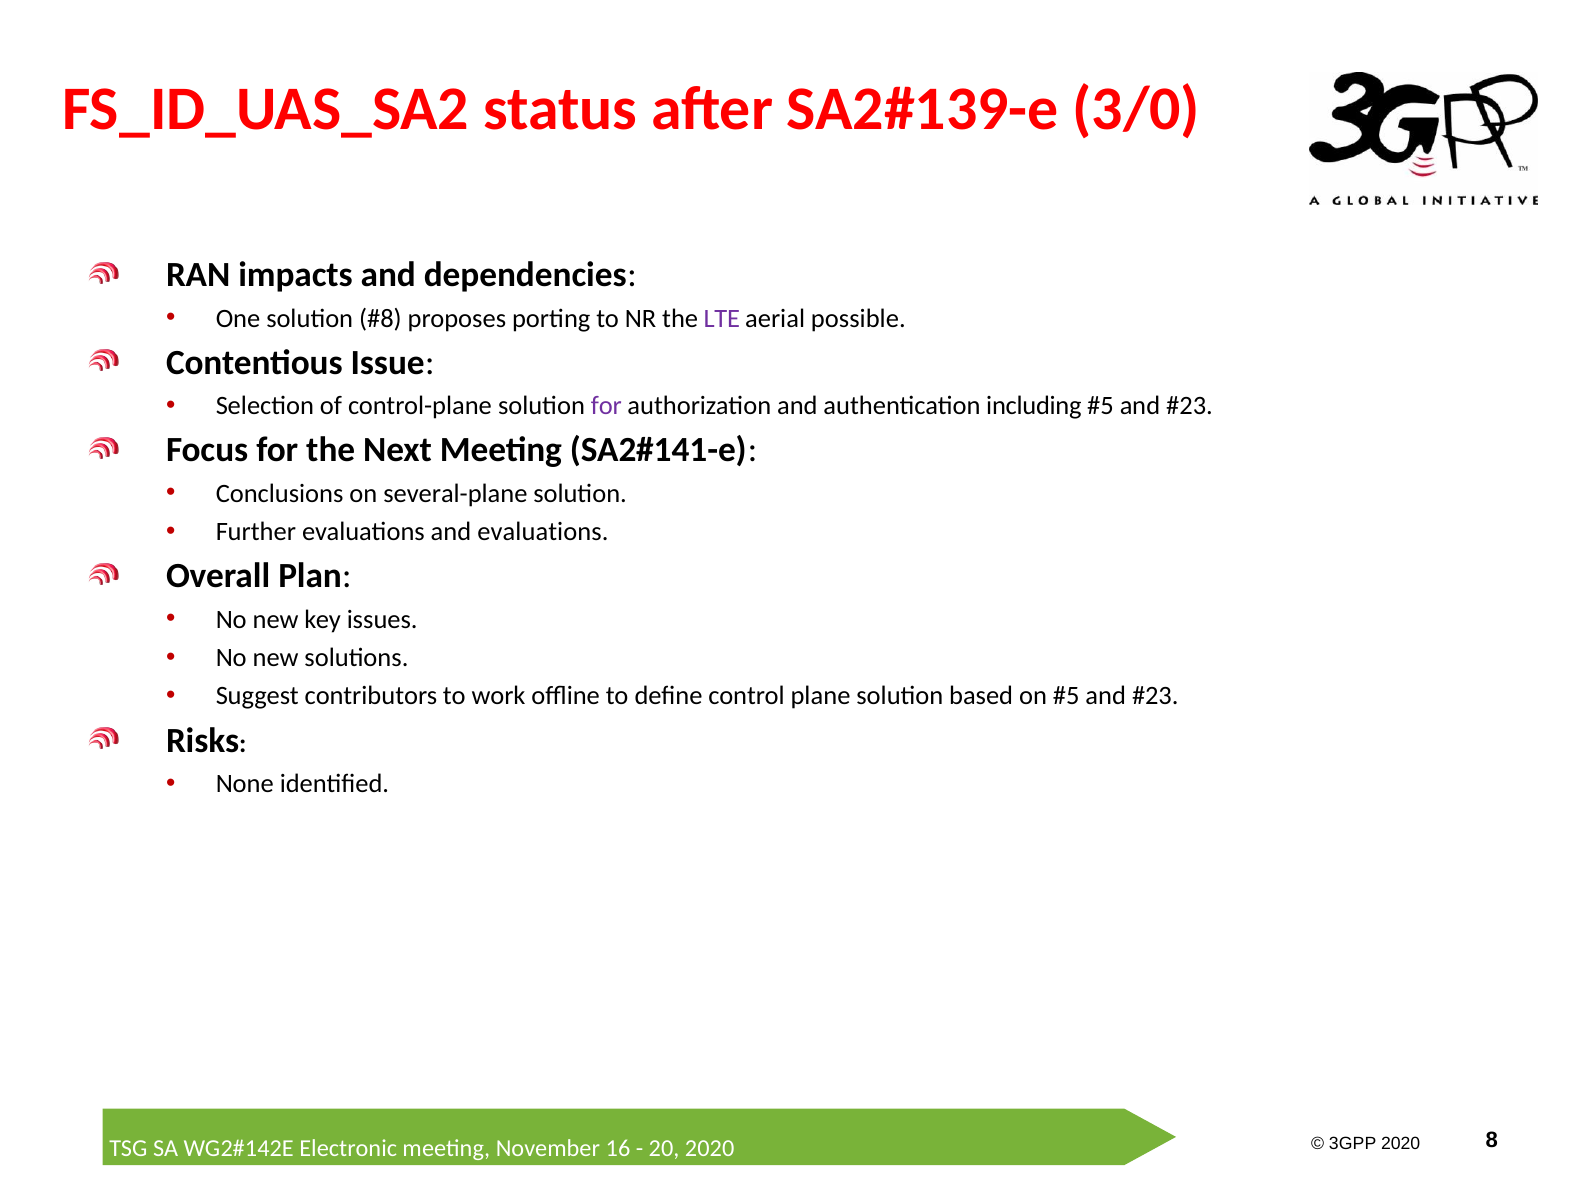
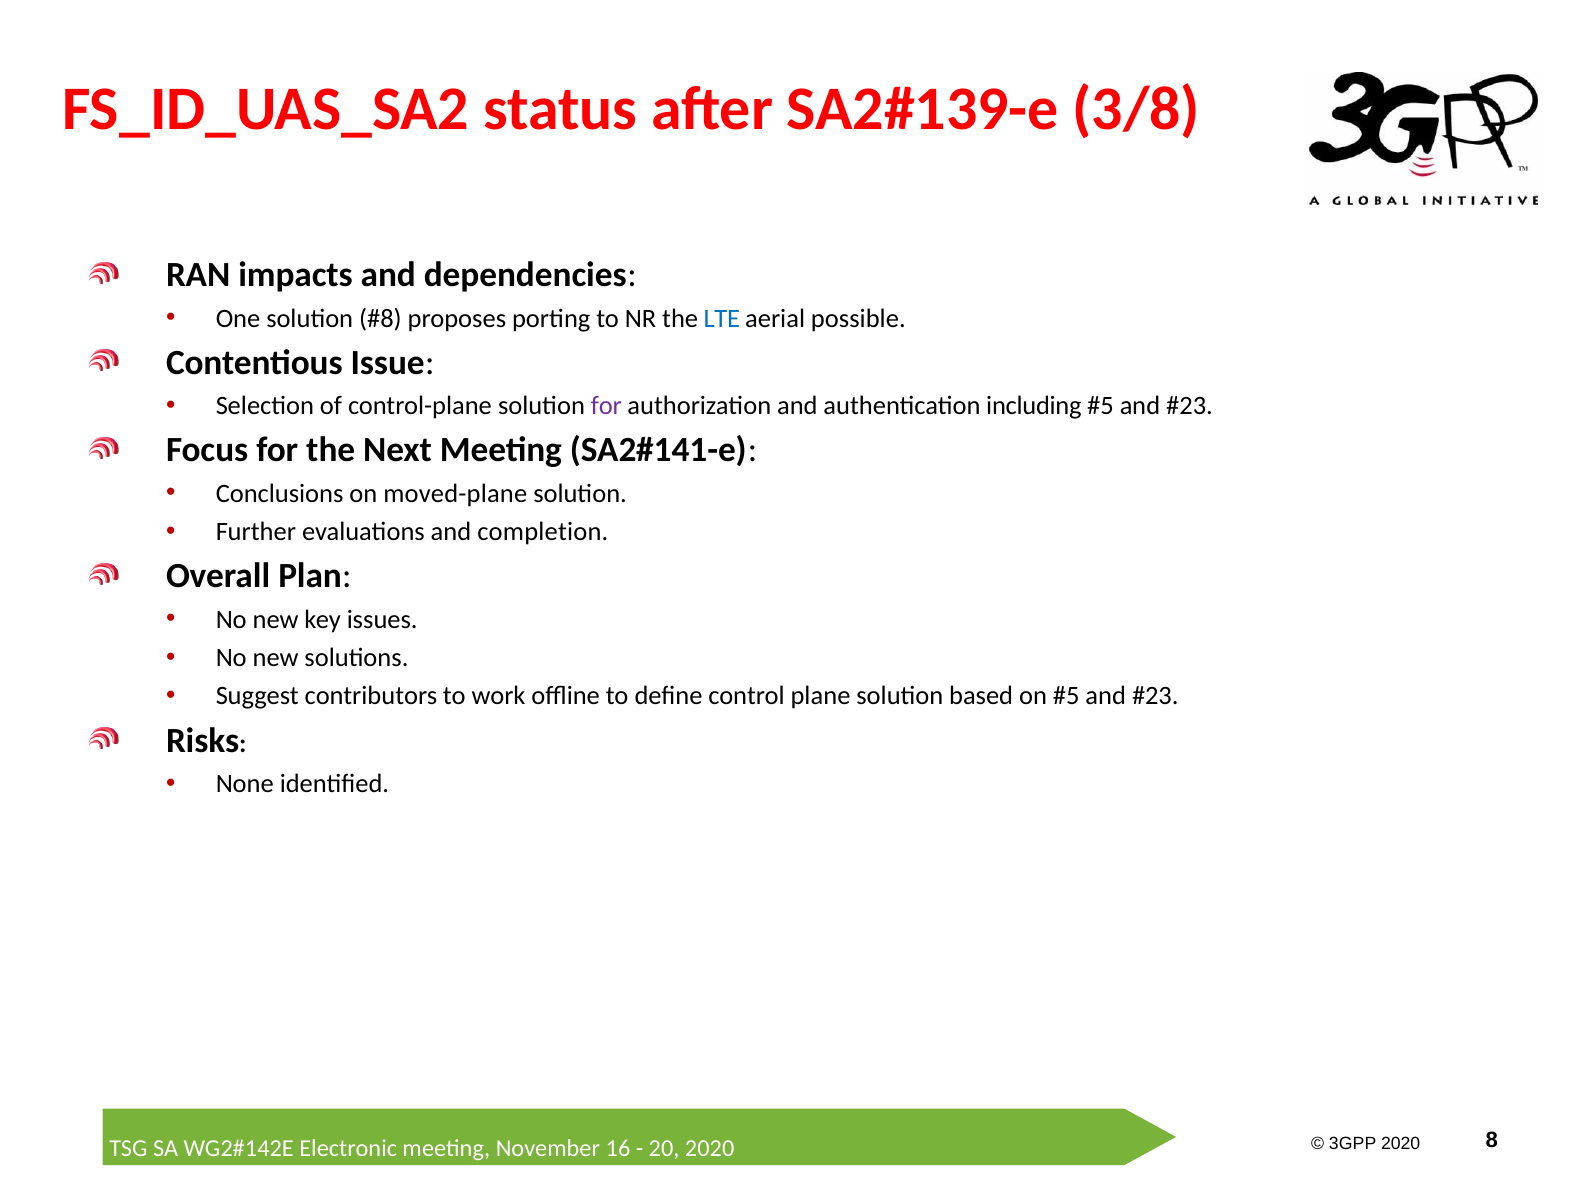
3/0: 3/0 -> 3/8 (1136, 109)
LTE colour: purple -> blue (722, 318)
several-plane: several-plane -> moved-plane (455, 493)
and evaluations: evaluations -> completion (543, 532)
